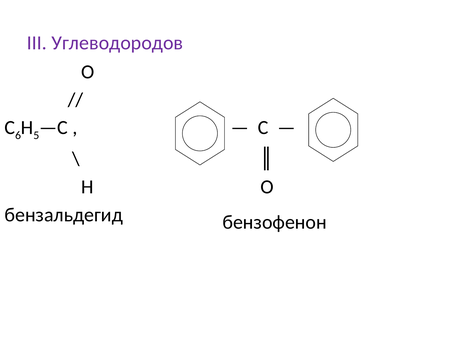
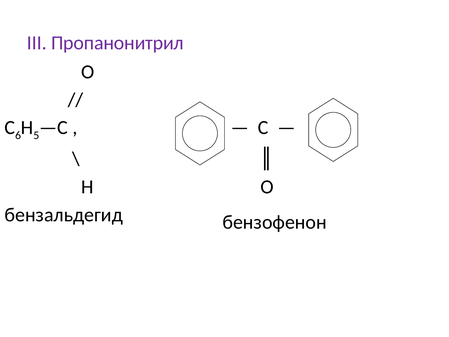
Углеводородов: Углеводородов -> Пропанонитрил (117, 43)
